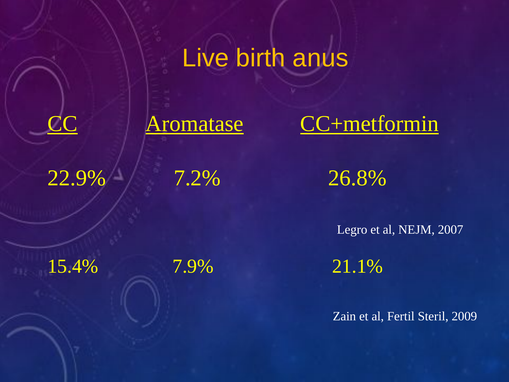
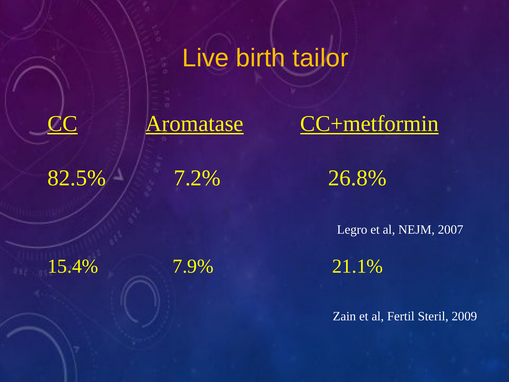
anus: anus -> tailor (321, 58)
22.9%: 22.9% -> 82.5% (77, 178)
